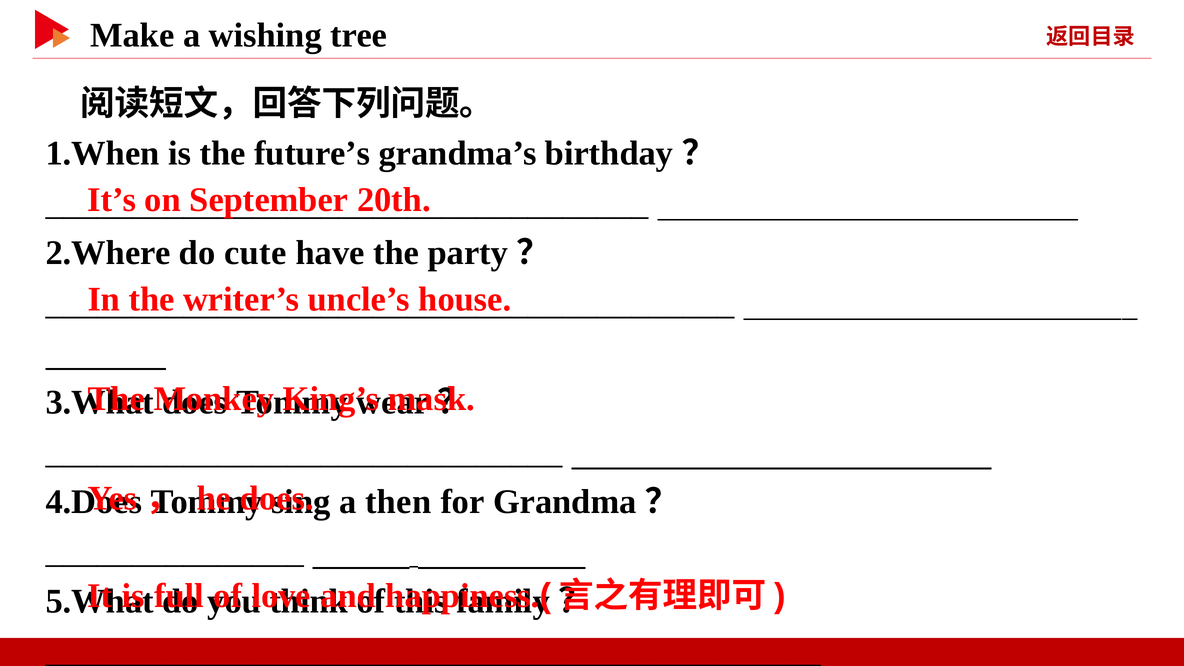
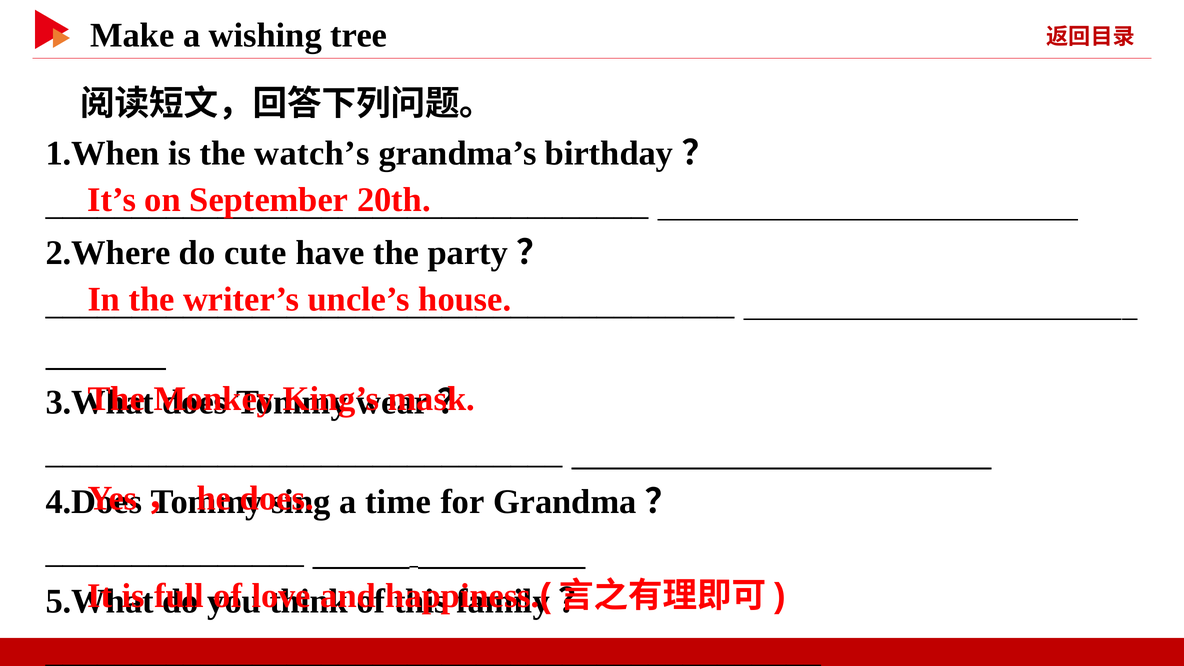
future’s: future’s -> watch’s (312, 153)
then: then -> time (398, 502)
